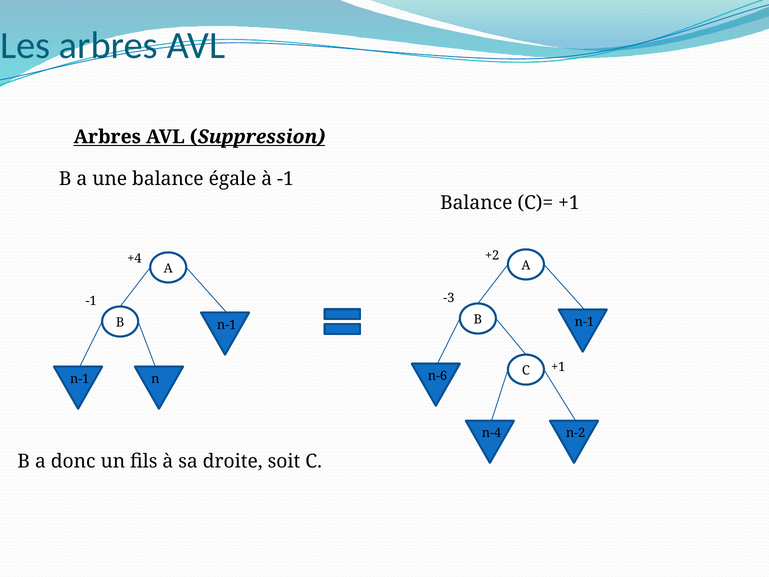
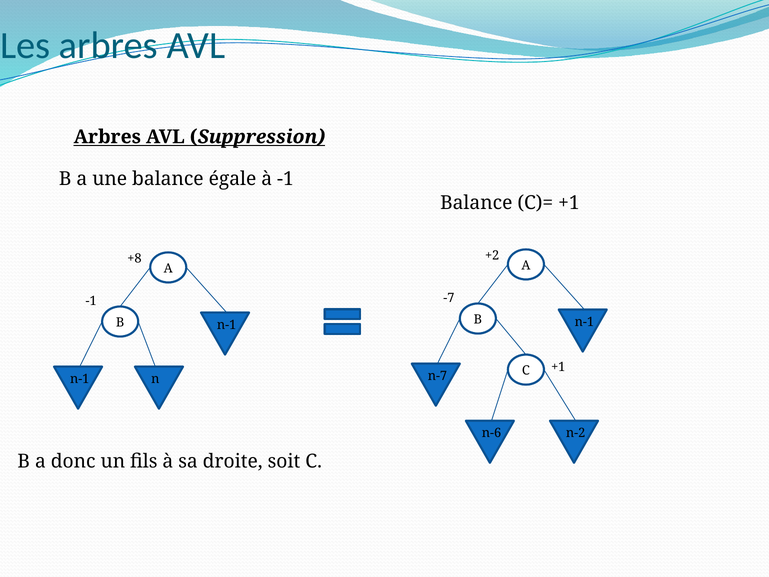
+4: +4 -> +8 (134, 259)
-3: -3 -> -7 (449, 298)
n-6: n-6 -> n-7 (437, 376)
n-4: n-4 -> n-6 (492, 433)
